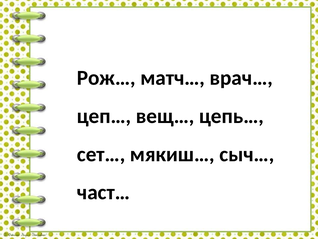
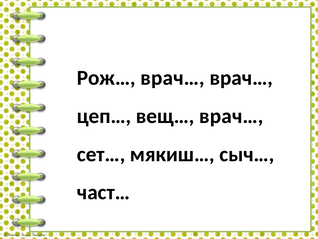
Рож… матч…: матч… -> врач… (172, 78)
вещ… цепь…: цепь… -> врач… (231, 116)
